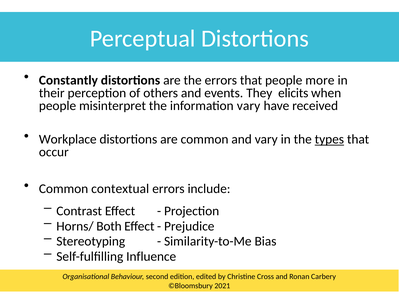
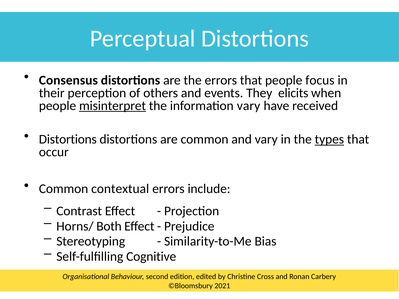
Constantly: Constantly -> Consensus (68, 80)
more: more -> focus (320, 80)
misinterpret underline: none -> present (113, 106)
Workplace: Workplace -> Distortions (68, 139)
Influence: Influence -> Cognitive (151, 257)
